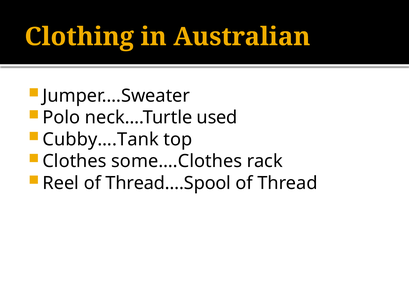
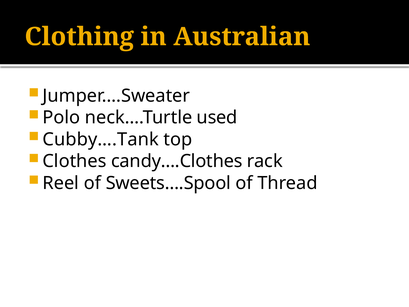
some….Clothes: some….Clothes -> candy….Clothes (177, 161)
Thread….Spool: Thread….Spool -> Sweets….Spool (168, 183)
